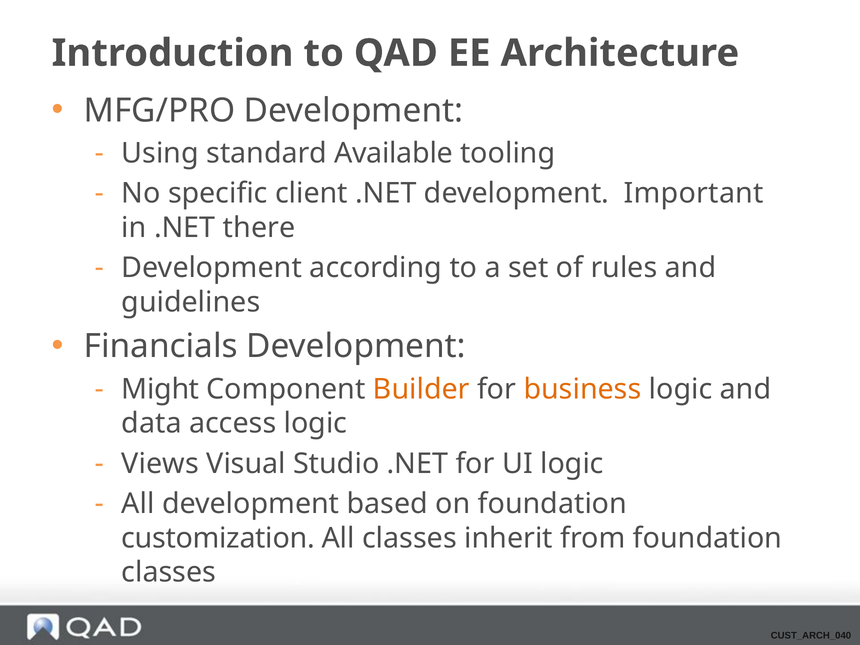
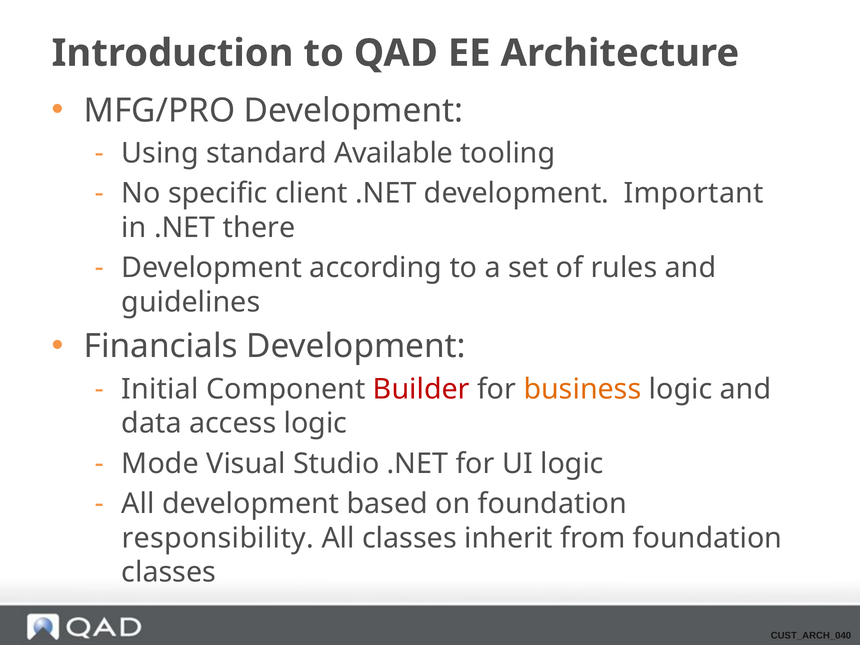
Might: Might -> Initial (160, 389)
Builder colour: orange -> red (421, 389)
Views: Views -> Mode (160, 464)
customization: customization -> responsibility (218, 538)
